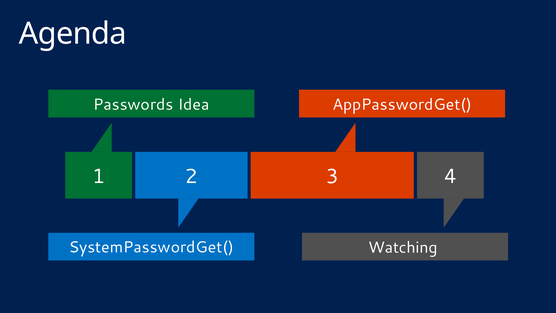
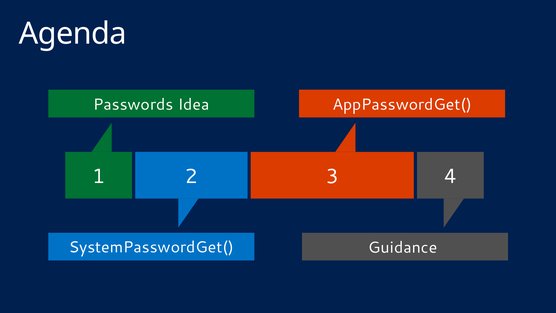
Watching: Watching -> Guidance (403, 247)
